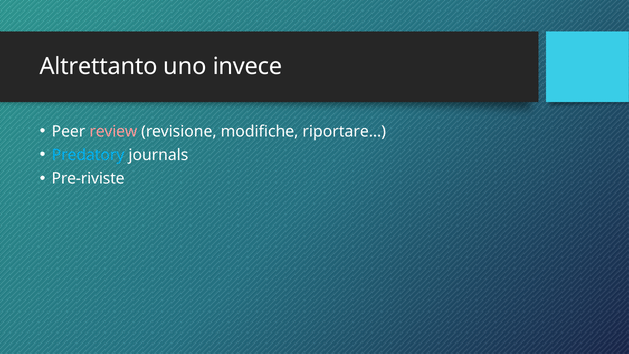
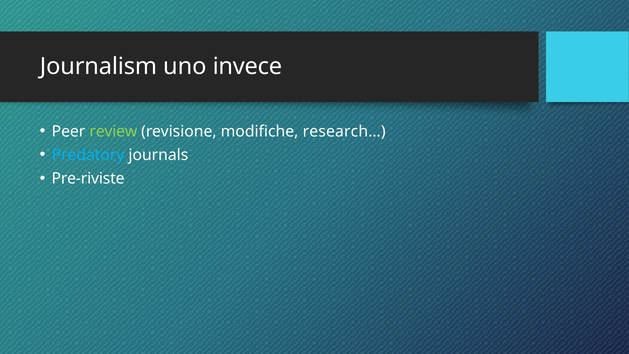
Altrettanto: Altrettanto -> Journalism (98, 67)
review colour: pink -> light green (113, 131)
riportare…: riportare… -> research… (344, 131)
